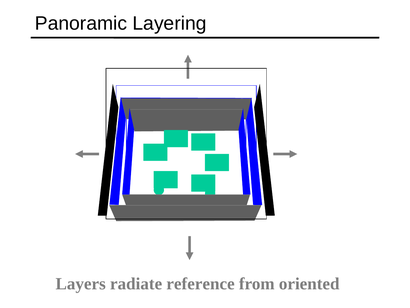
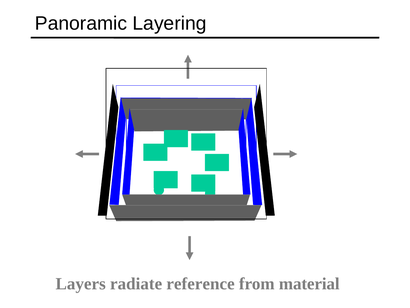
oriented: oriented -> material (309, 283)
